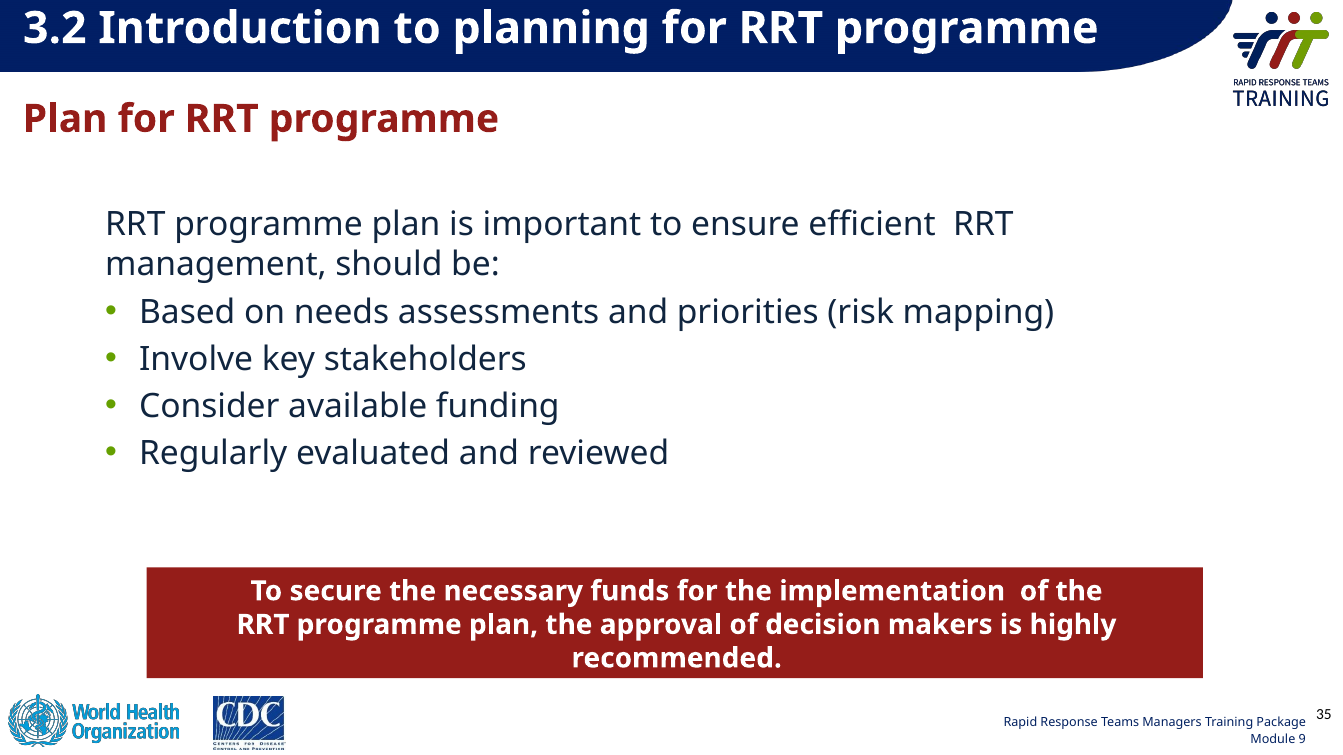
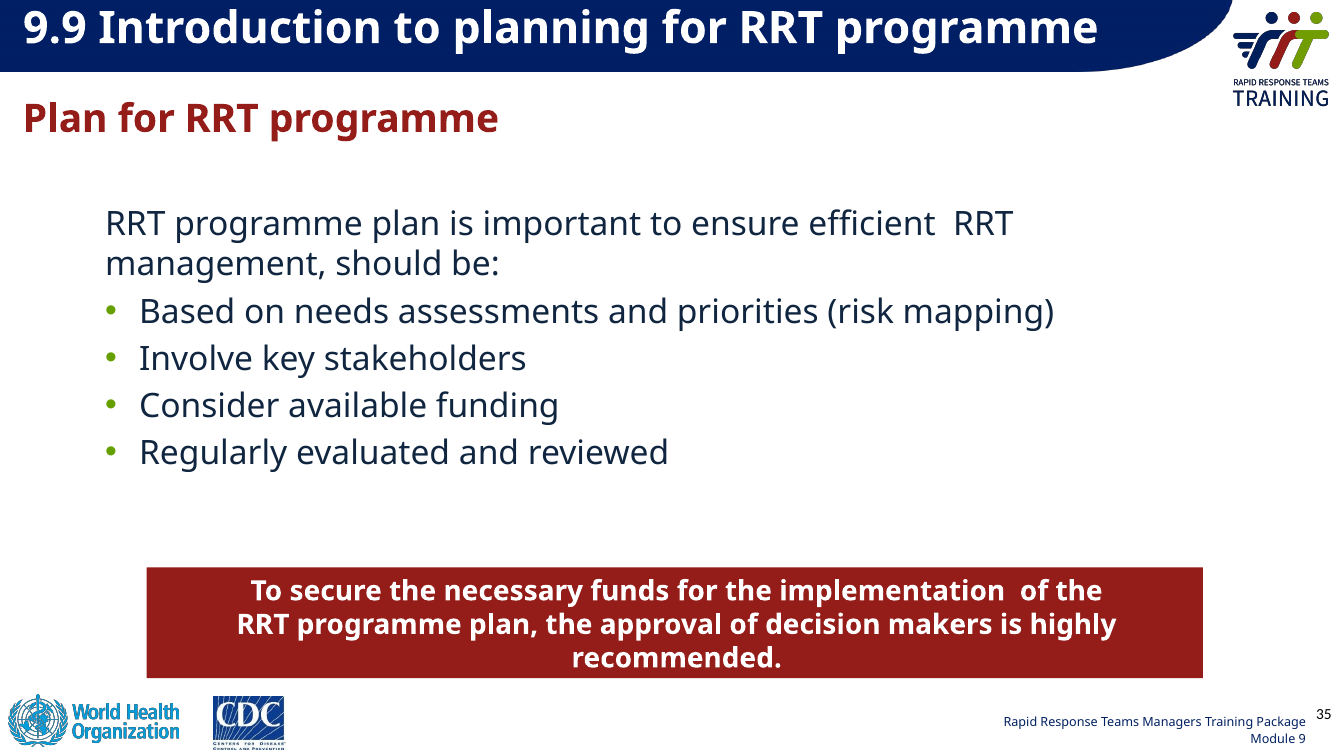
3.2: 3.2 -> 9.9 (55, 28)
